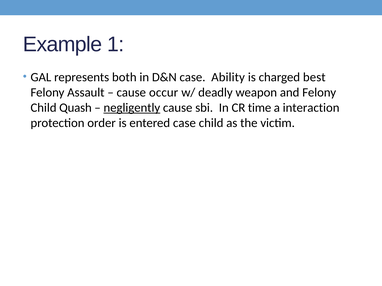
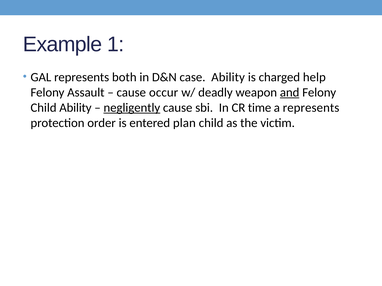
best: best -> help (314, 77)
and underline: none -> present (290, 93)
Child Quash: Quash -> Ability (75, 108)
a interaction: interaction -> represents (311, 108)
entered case: case -> plan (184, 123)
